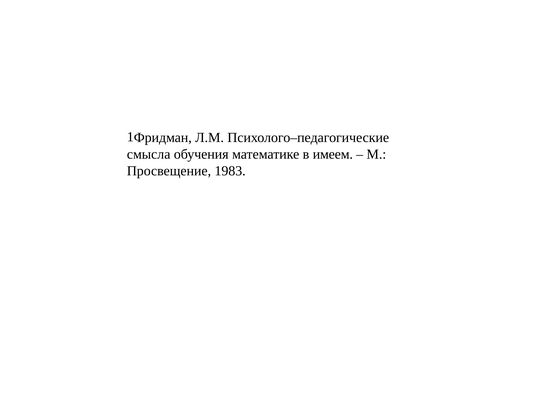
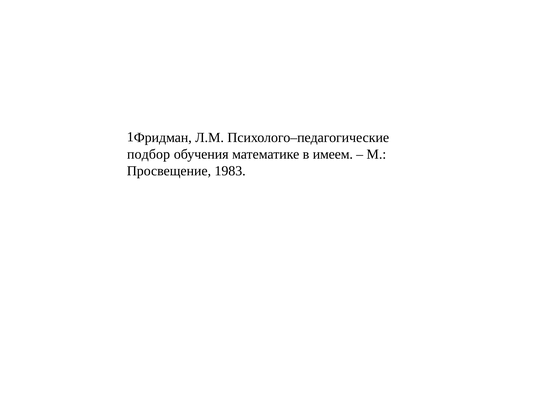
смысла: смысла -> подбор (149, 154)
